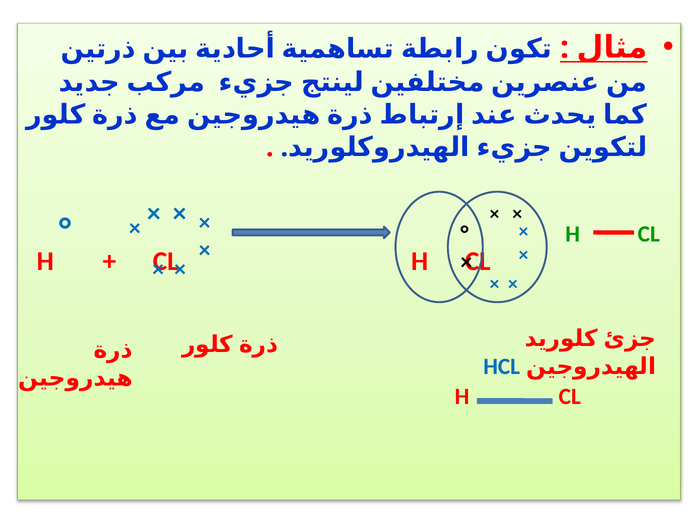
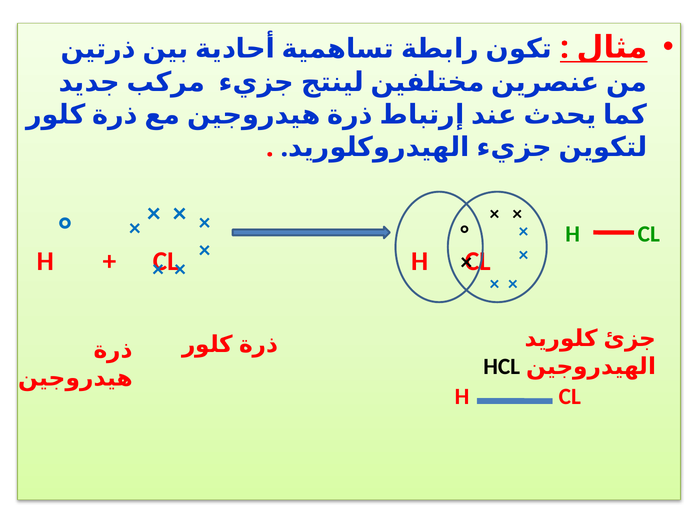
HCL colour: blue -> black (502, 367)
